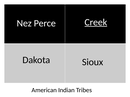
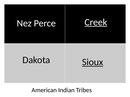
Sioux underline: none -> present (93, 62)
